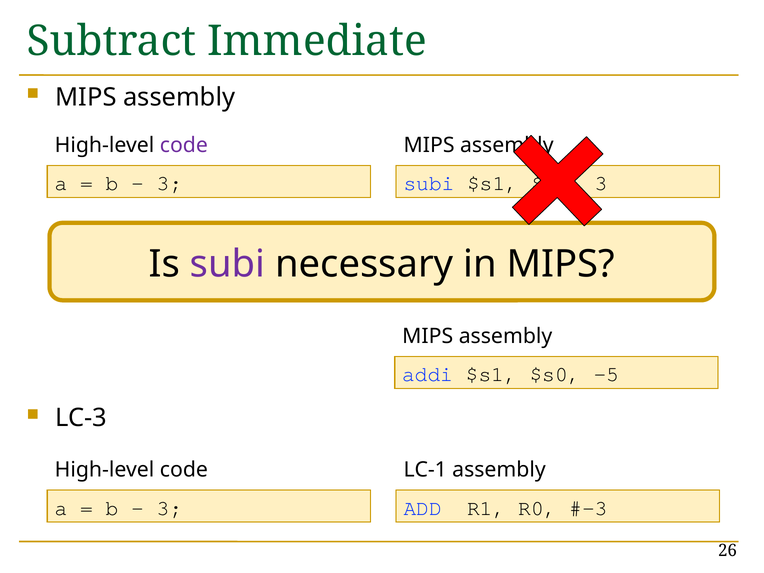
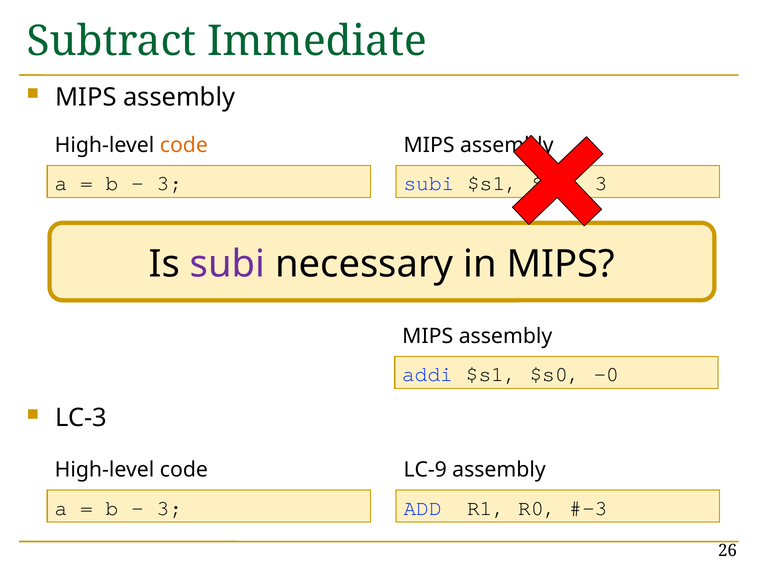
code colour: purple -> orange (184, 145)
-5: -5 -> -0 (606, 374)
LC-1: LC-1 -> LC-9 (425, 470)
